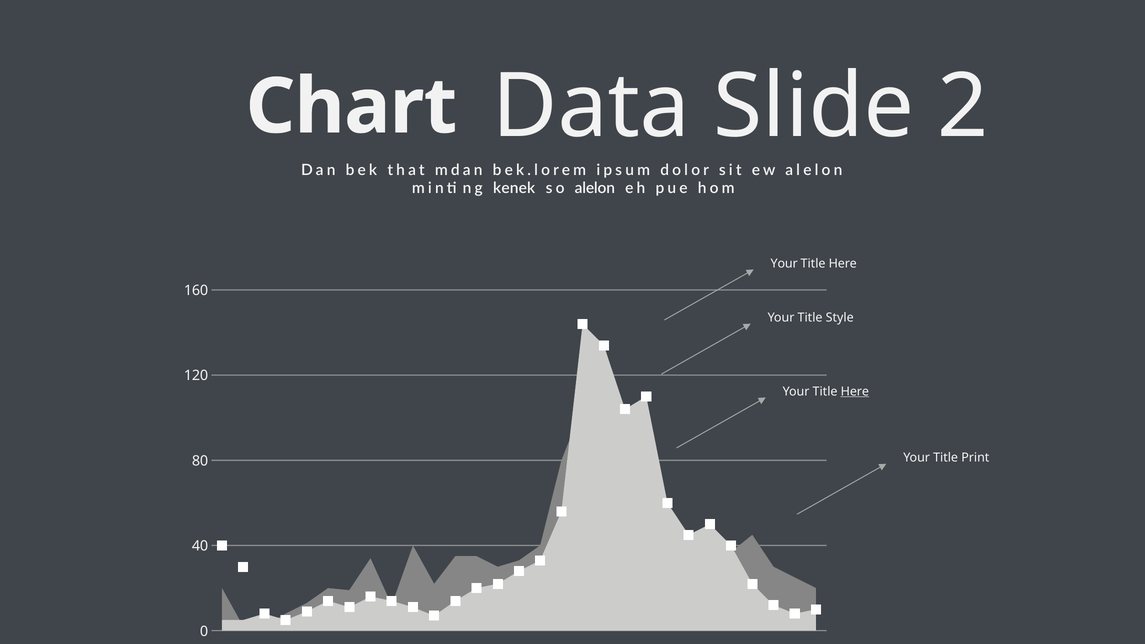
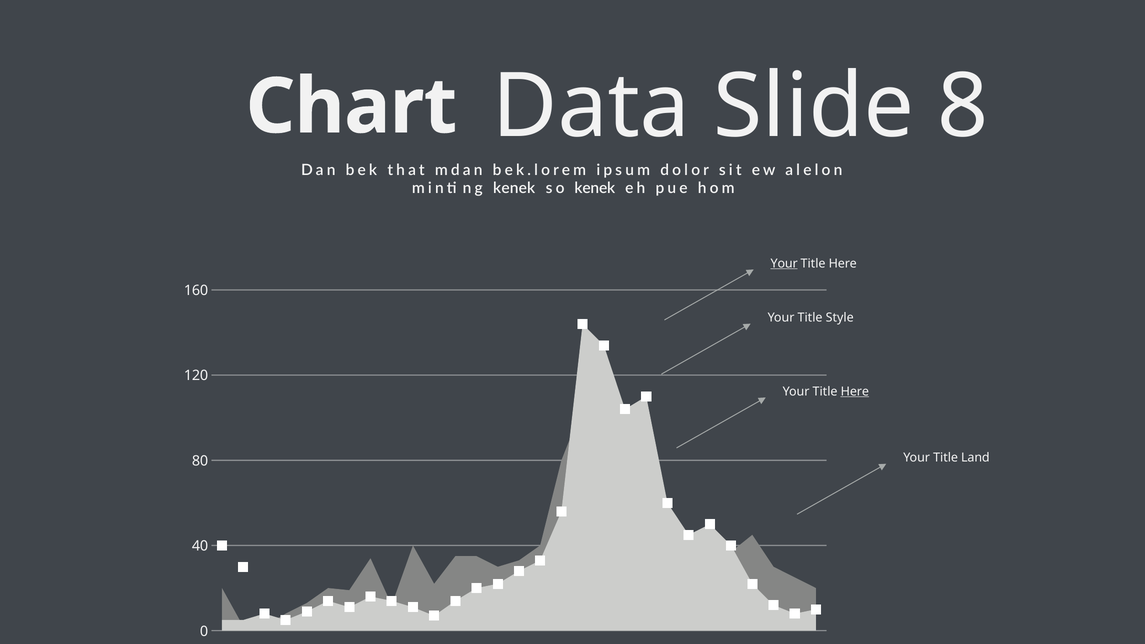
2: 2 -> 8 (963, 107)
so alelon: alelon -> kenek (595, 188)
Your underline: none -> present (784, 264)
Print: Print -> Land (975, 458)
